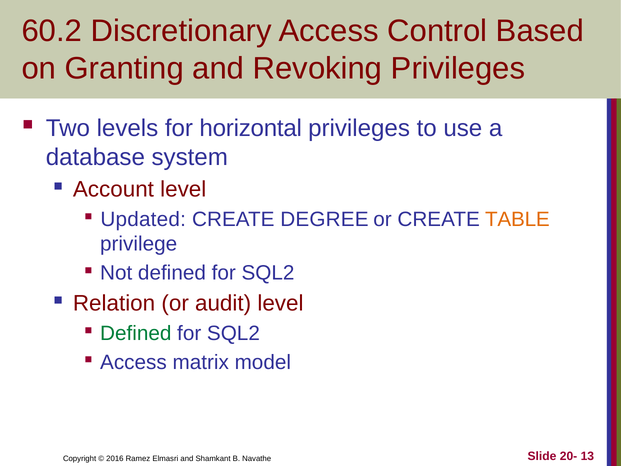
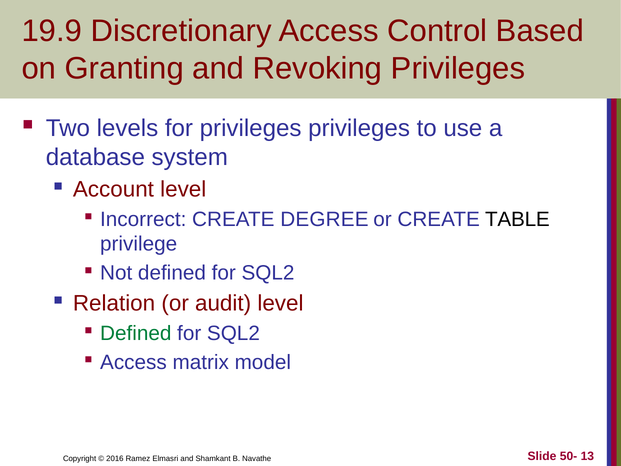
60.2: 60.2 -> 19.9 (52, 31)
for horizontal: horizontal -> privileges (251, 128)
Updated: Updated -> Incorrect (143, 219)
TABLE colour: orange -> black (517, 219)
20-: 20- -> 50- (569, 456)
